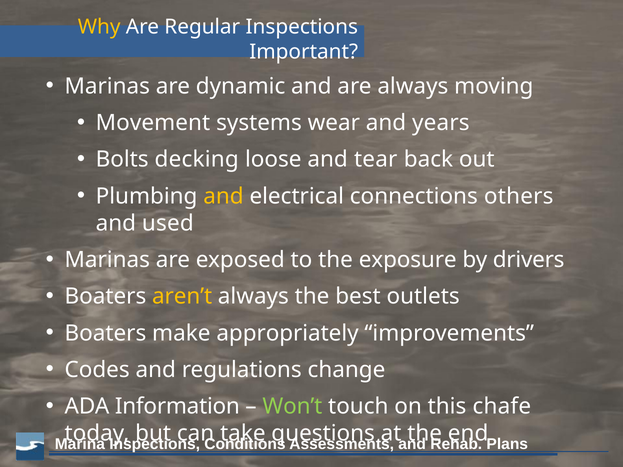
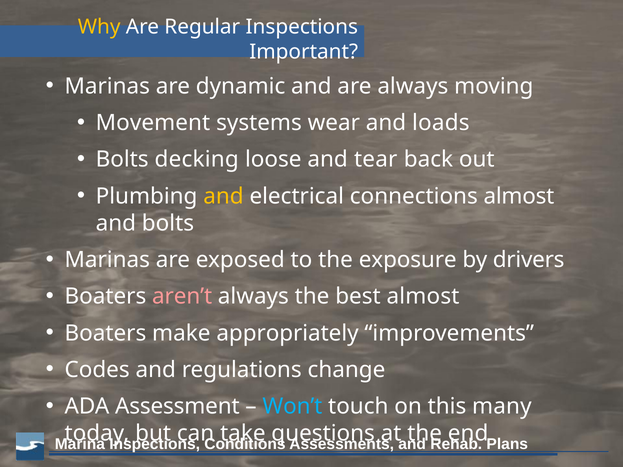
years: years -> loads (441, 123)
connections others: others -> almost (519, 196)
and used: used -> bolts (168, 223)
aren’t colour: yellow -> pink (182, 297)
best outlets: outlets -> almost (423, 297)
Information: Information -> Assessment (177, 407)
Won’t colour: light green -> light blue (292, 407)
chafe: chafe -> many (502, 407)
